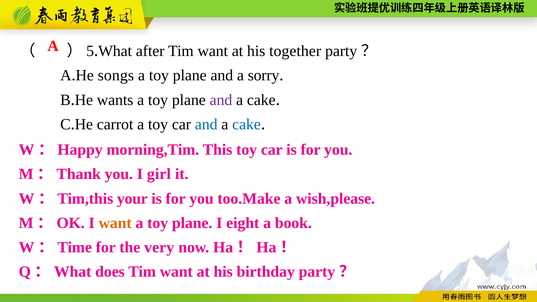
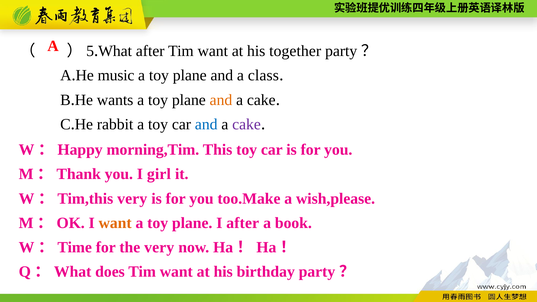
songs: songs -> music (116, 75)
sorry: sorry -> class (263, 75)
and colour: purple -> orange (221, 100)
carrot: carrot -> rabbit (115, 124)
cake colour: blue -> purple (247, 124)
your: your -> very (132, 199)
I eight: eight -> after (243, 223)
